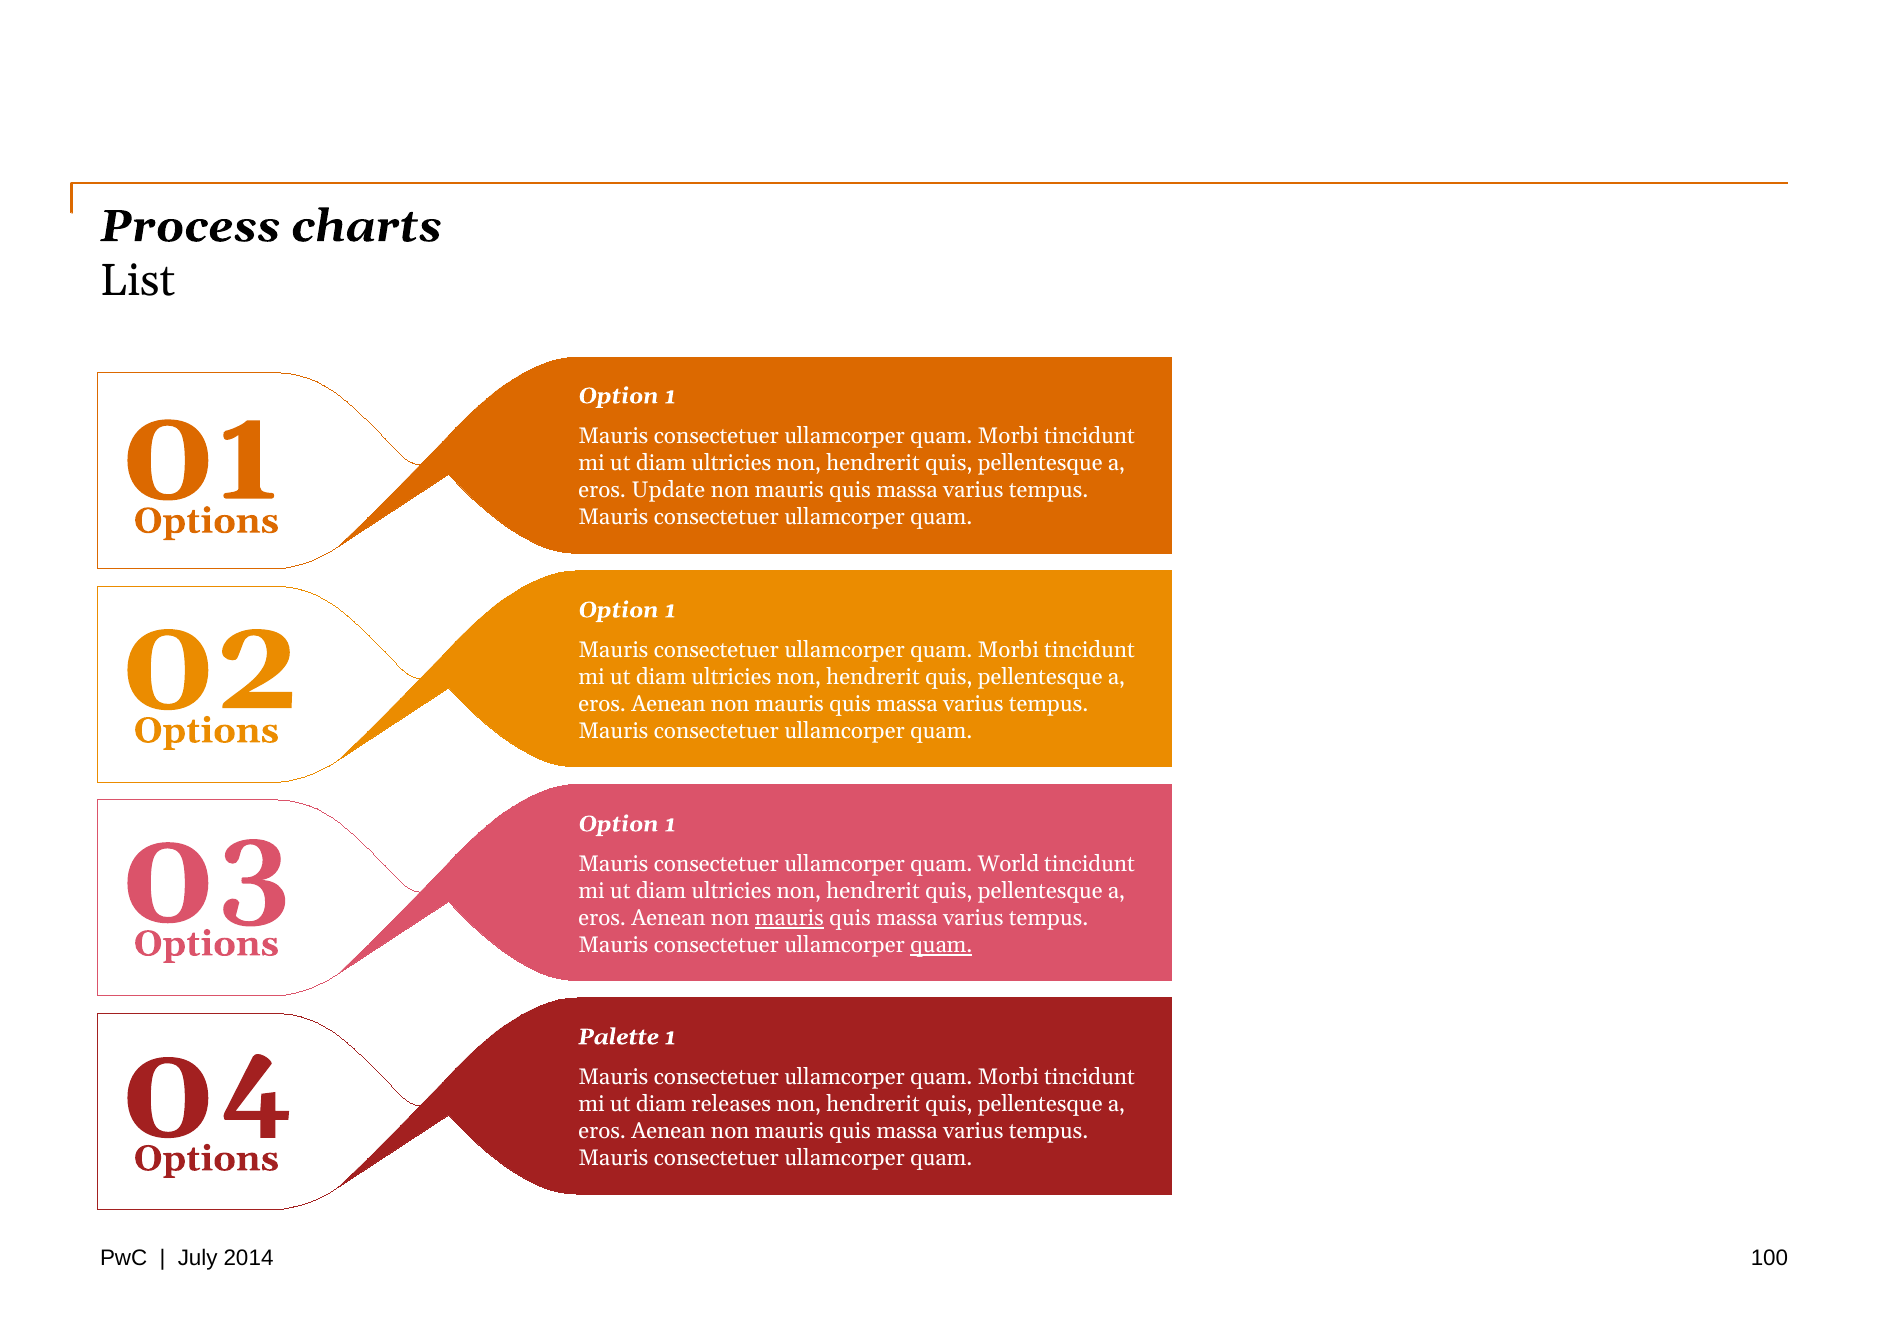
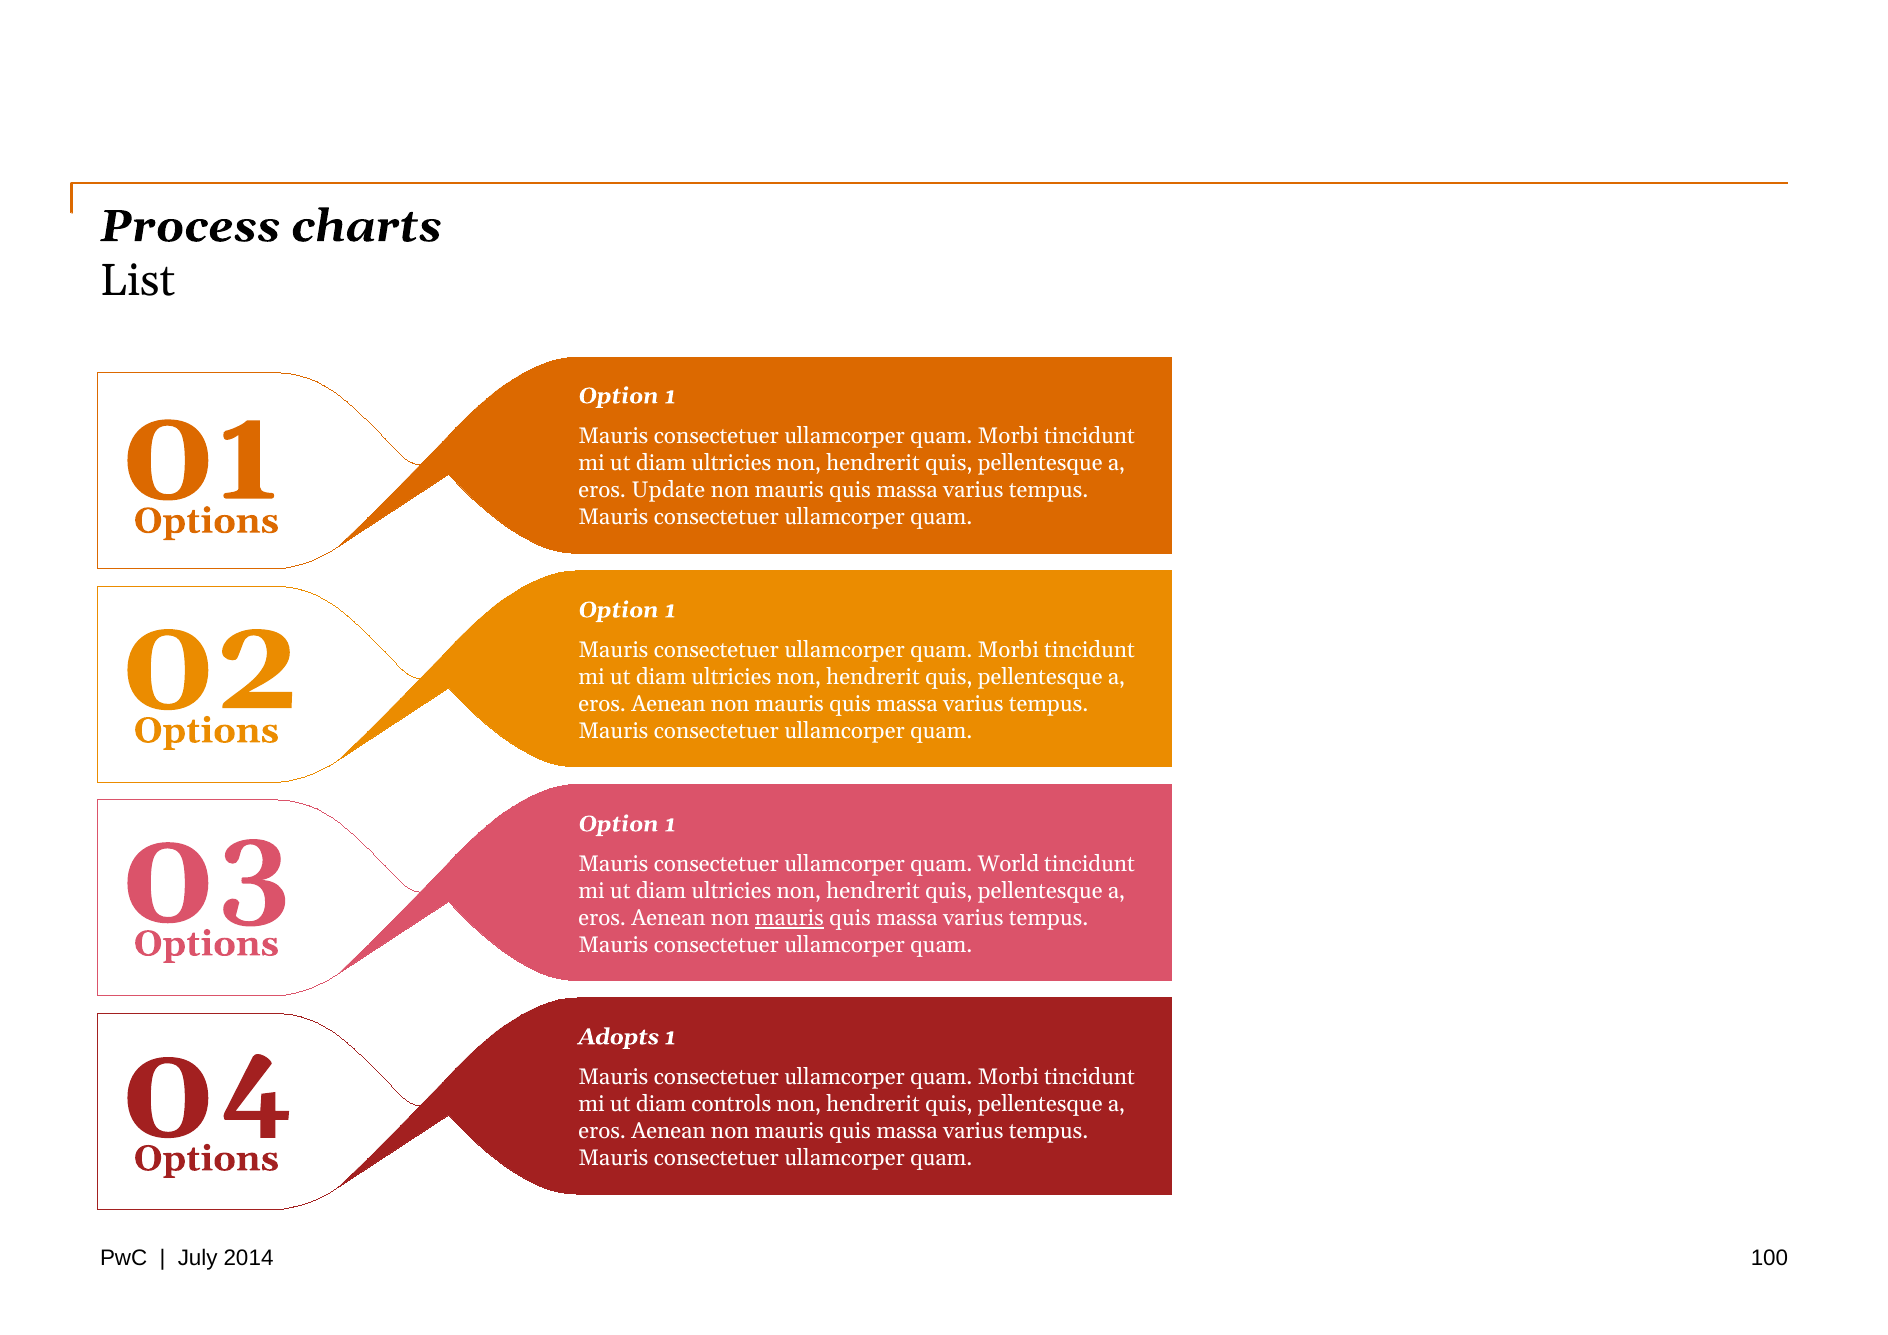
quam underline: present -> none (941, 945)
Palette: Palette -> Adopts (619, 1037)
releases: releases -> controls (731, 1104)
